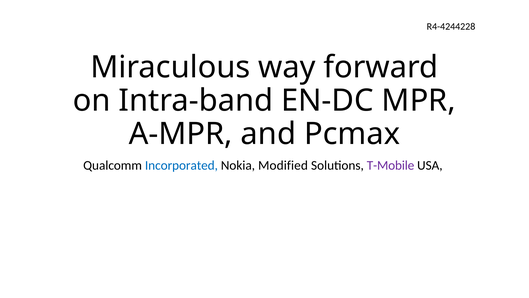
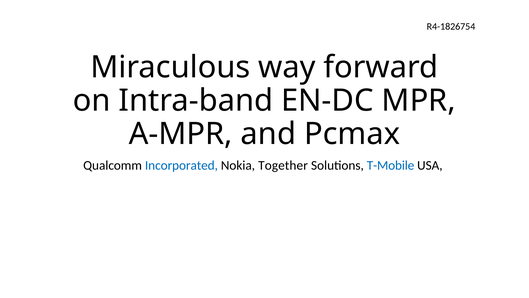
R4-4244228: R4-4244228 -> R4-1826754 (451, 26)
Modified: Modified -> Together (283, 165)
T-Mobile colour: purple -> blue (391, 165)
